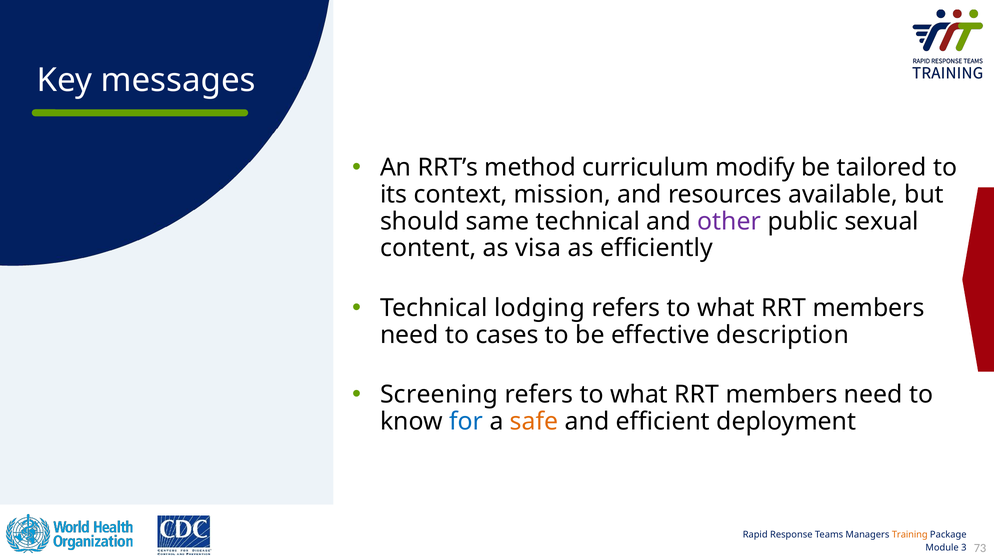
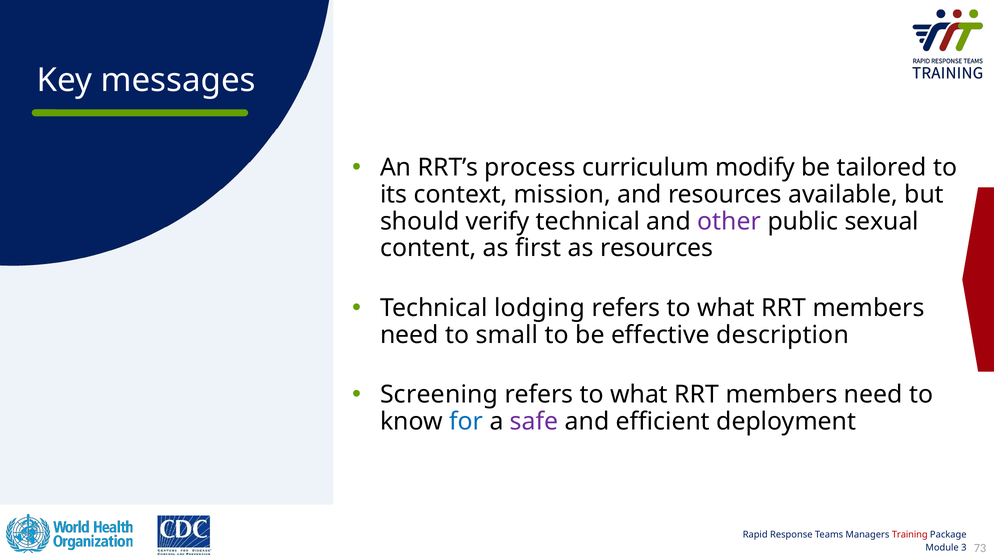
method: method -> process (530, 168)
same: same -> verify (498, 221)
visa: visa -> first (538, 248)
as efficiently: efficiently -> resources (657, 248)
cases: cases -> small (507, 335)
safe colour: orange -> purple (534, 422)
Training colour: orange -> red (910, 535)
